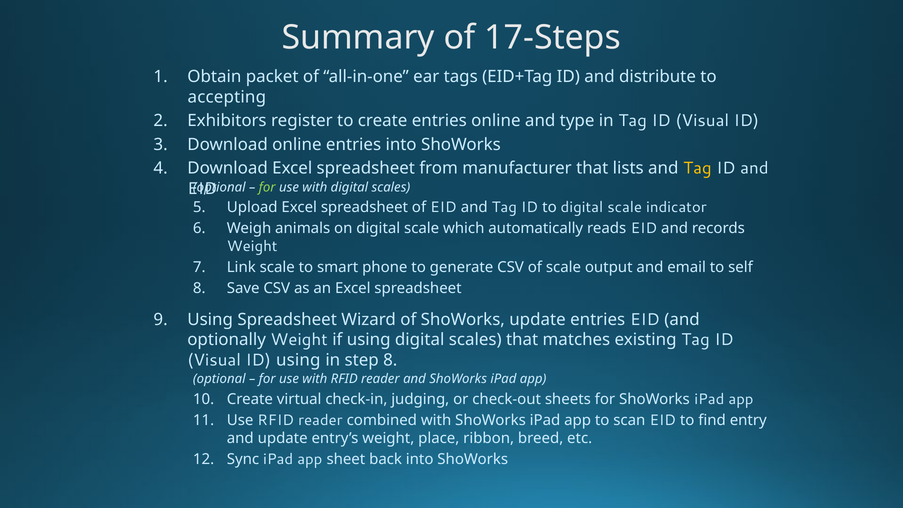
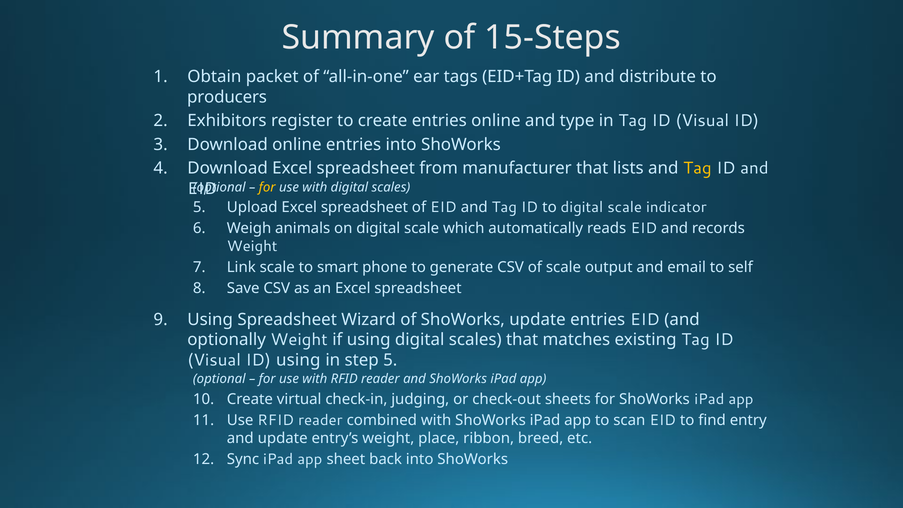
17-Steps: 17-Steps -> 15-Steps (553, 37)
accepting: accepting -> producers (227, 97)
for colour: light green -> yellow (267, 187)
step 8: 8 -> 5 (390, 360)
